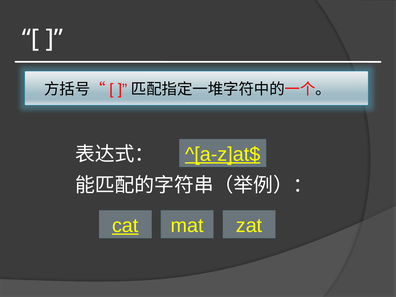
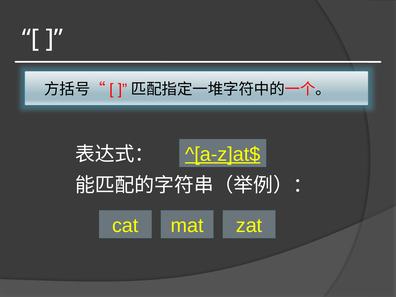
cat underline: present -> none (125, 226)
